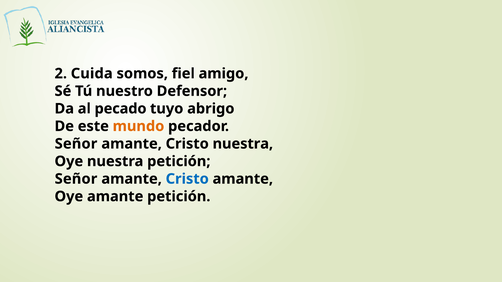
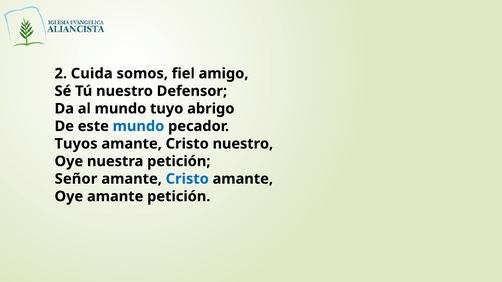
al pecado: pecado -> mundo (120, 109)
mundo colour: orange -> blue (138, 126)
Señor: Señor -> Tuyos (76, 144)
Cristo nuestra: nuestra -> nuestro (243, 144)
